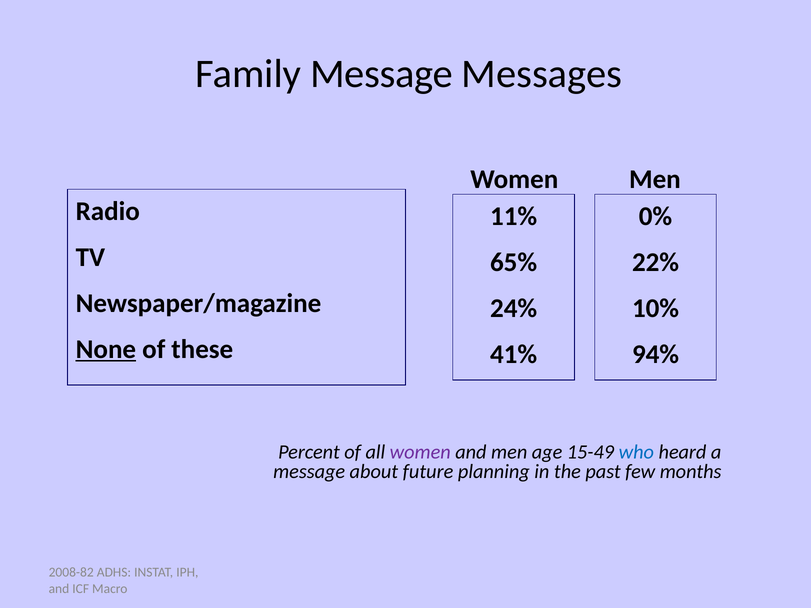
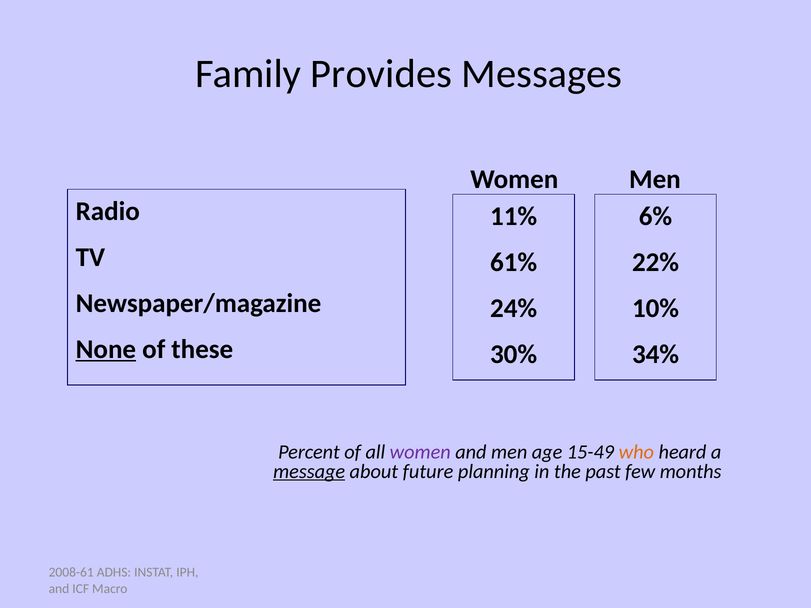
Family Message: Message -> Provides (381, 74)
0%: 0% -> 6% (656, 216)
65%: 65% -> 61% (514, 262)
41%: 41% -> 30% (514, 354)
94%: 94% -> 34% (656, 354)
who colour: blue -> orange (636, 452)
message underline: none -> present (309, 472)
2008-82: 2008-82 -> 2008-61 (71, 573)
